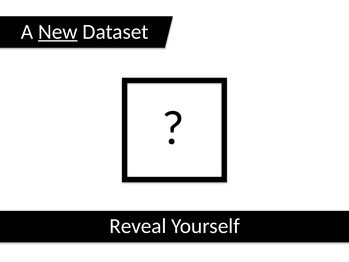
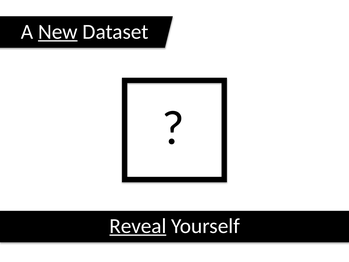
Reveal underline: none -> present (138, 226)
